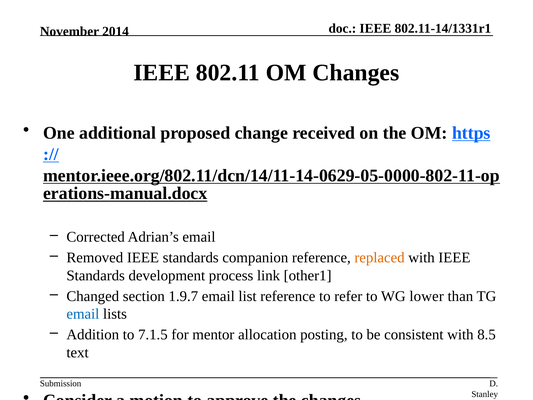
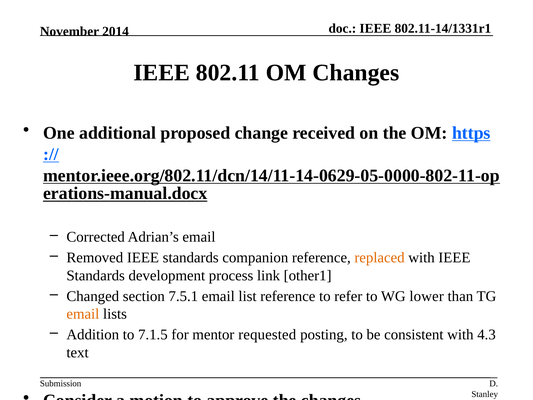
1.9.7: 1.9.7 -> 7.5.1 (183, 296)
email colour: blue -> orange (83, 314)
allocation: allocation -> requested (267, 335)
8.5: 8.5 -> 4.3 (487, 335)
